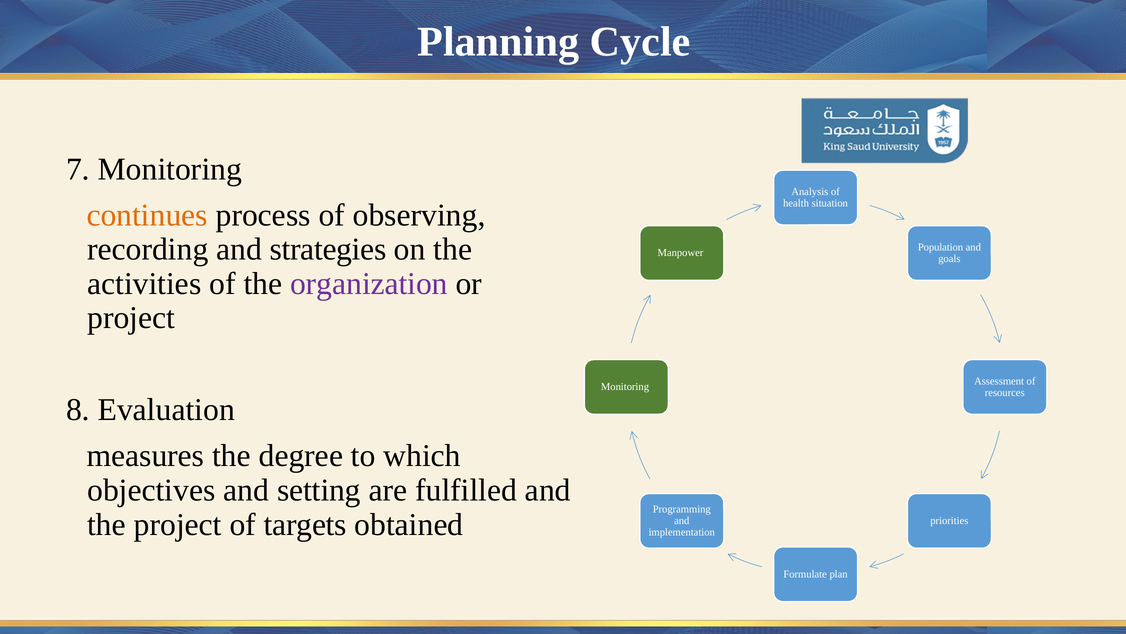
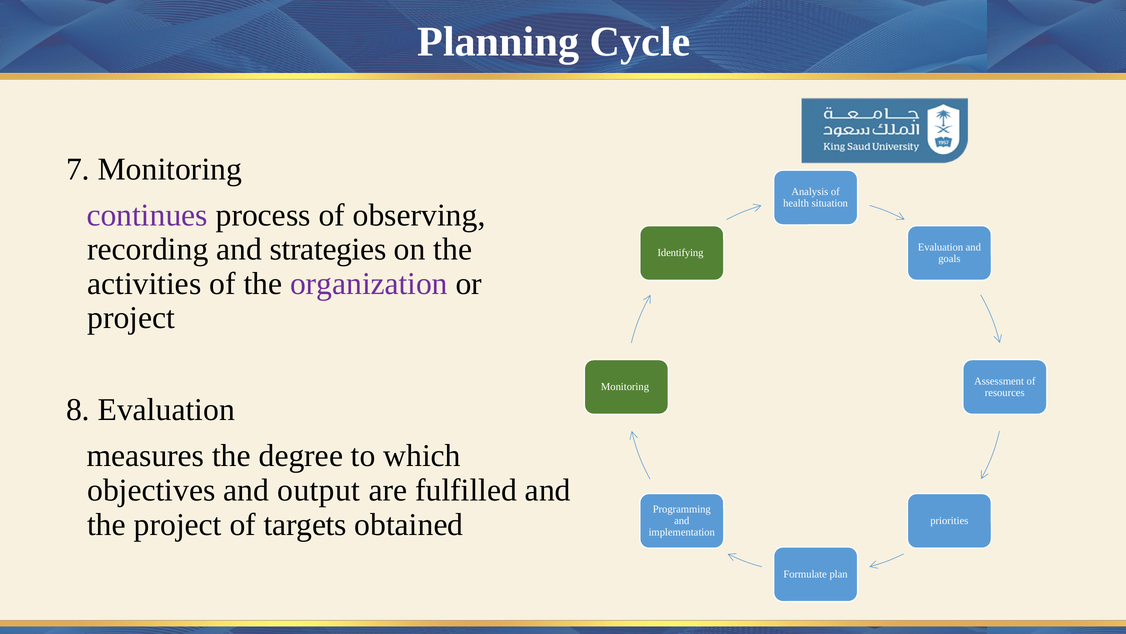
continues colour: orange -> purple (147, 215)
Population: Population -> Evaluation (940, 247)
Manpower: Manpower -> Identifying (681, 253)
setting: setting -> output (319, 490)
